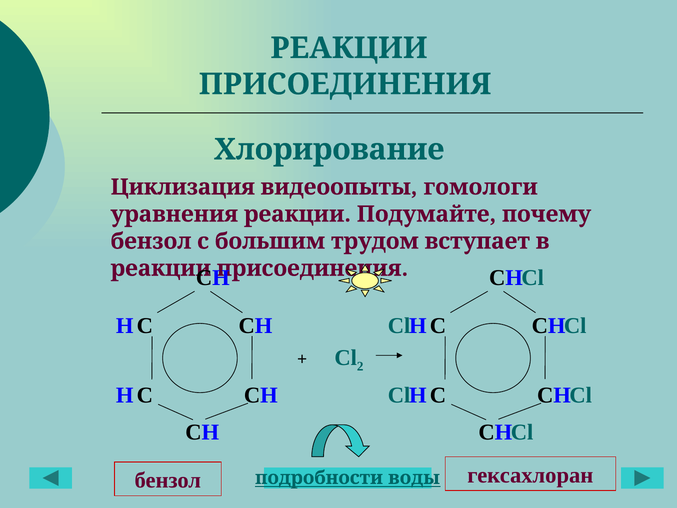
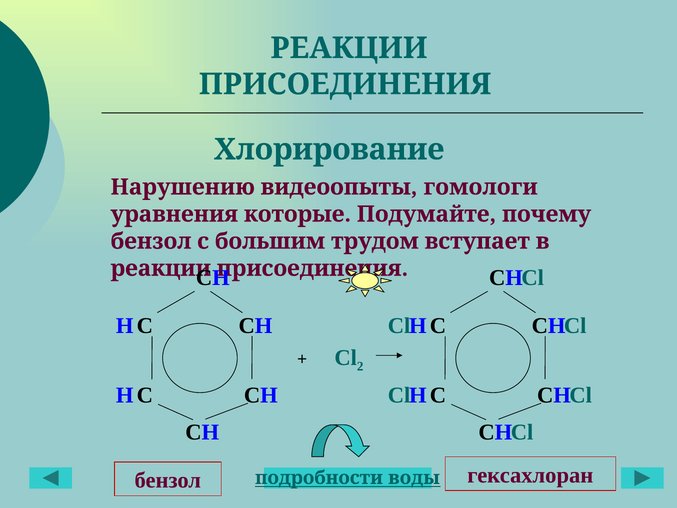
Циклизация: Циклизация -> Нарушению (183, 187)
уравнения реакции: реакции -> которые (297, 214)
